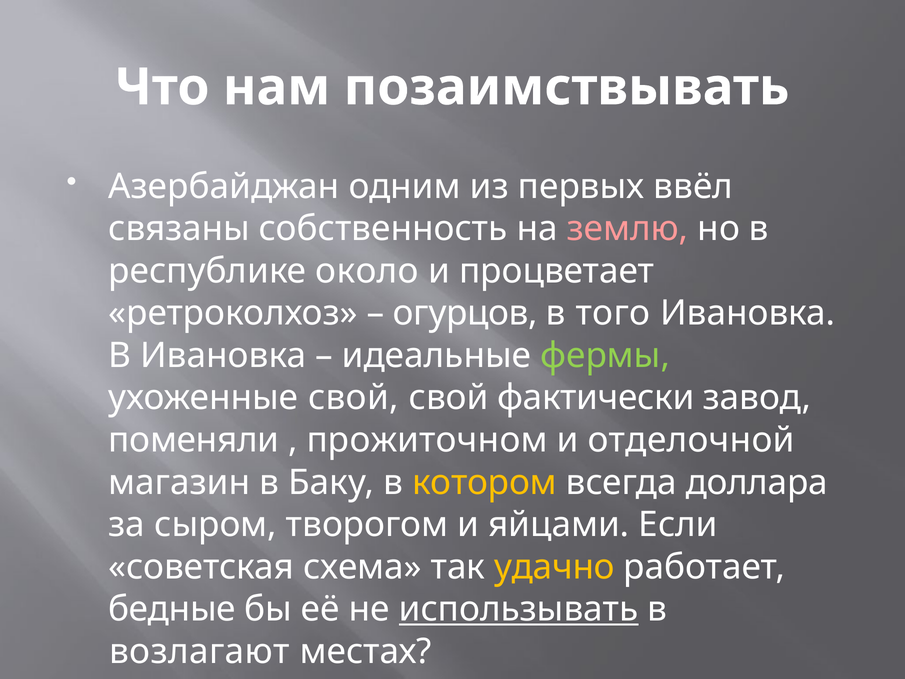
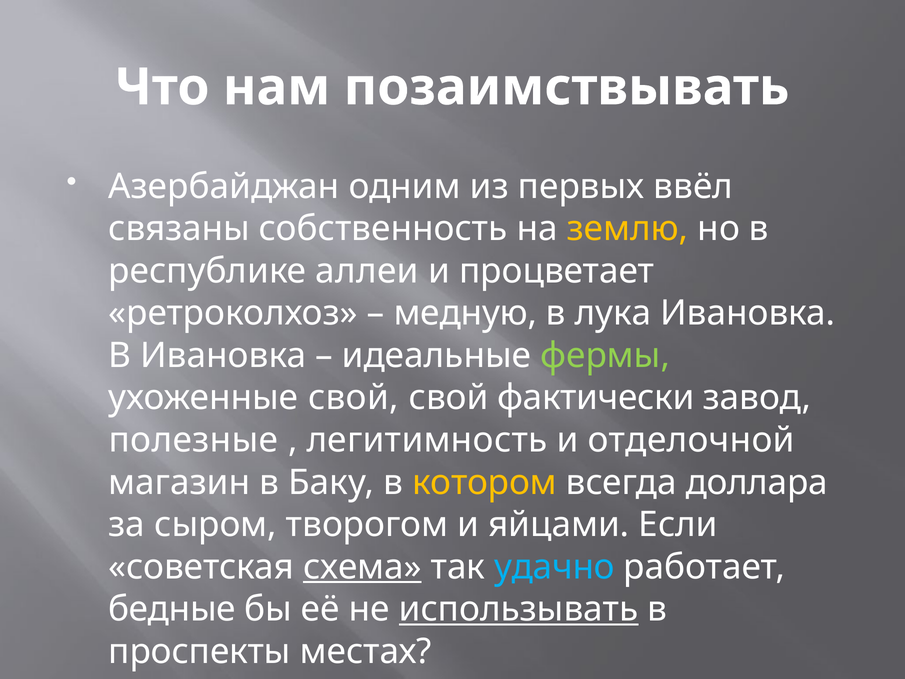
землю colour: pink -> yellow (628, 229)
около: около -> аллеи (367, 271)
огурцов: огурцов -> медную (465, 313)
того: того -> лука (613, 313)
поменяли: поменяли -> полезные (194, 440)
прожиточном: прожиточном -> легитимность (427, 440)
схема underline: none -> present (362, 567)
удачно colour: yellow -> light blue (555, 567)
возлагают: возлагают -> проспекты (200, 651)
